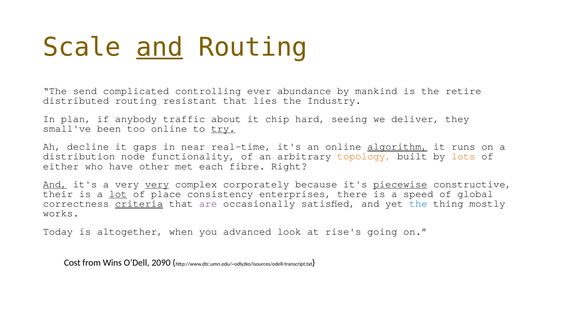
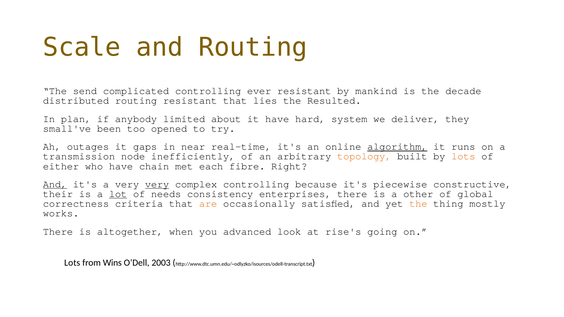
and underline: present -> none (160, 47)
ever abundance: abundance -> resistant (304, 91)
retire: retire -> decade (463, 91)
Industry: Industry -> Resulted (334, 101)
traffic: traffic -> limited (184, 119)
it chip: chip -> have (277, 119)
seeing: seeing -> system (349, 119)
too online: online -> opened (169, 129)
try underline: present -> none (223, 129)
decline: decline -> outages (88, 147)
distribution: distribution -> transmission (79, 156)
functionality: functionality -> inefficiently (193, 156)
other: other -> chain (154, 166)
complex corporately: corporately -> controlling (256, 184)
piecewise underline: present -> none (400, 184)
place: place -> needs (166, 194)
speed: speed -> other (418, 194)
criteria underline: present -> none (139, 204)
are colour: purple -> orange (208, 204)
the colour: blue -> orange (418, 204)
Today: Today -> There (58, 232)
Cost: Cost -> Lots (72, 263)
2090: 2090 -> 2003 (161, 263)
